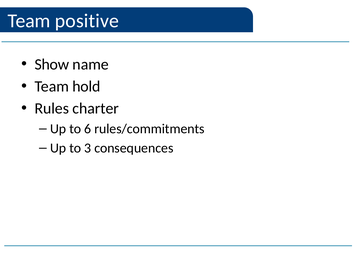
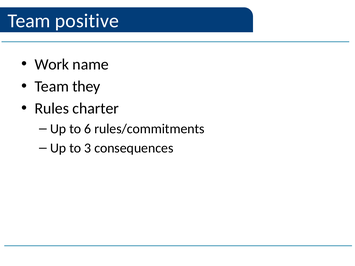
Show: Show -> Work (52, 64)
hold: hold -> they (86, 86)
